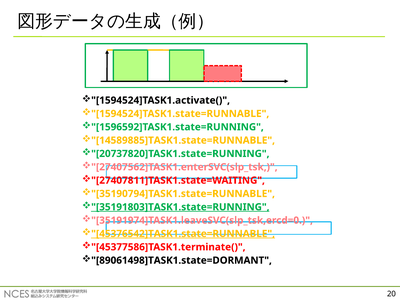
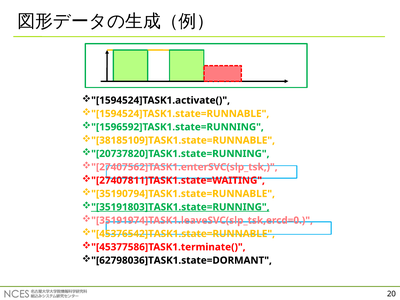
14589885]TASK1.state=RUNNABLE: 14589885]TASK1.state=RUNNABLE -> 38185109]TASK1.state=RUNNABLE (183, 140)
45376542]TASK1.state=RUNNABLE underline: present -> none (183, 234)
89061498]TASK1.state=DORMANT: 89061498]TASK1.state=DORMANT -> 62798036]TASK1.state=DORMANT (182, 260)
